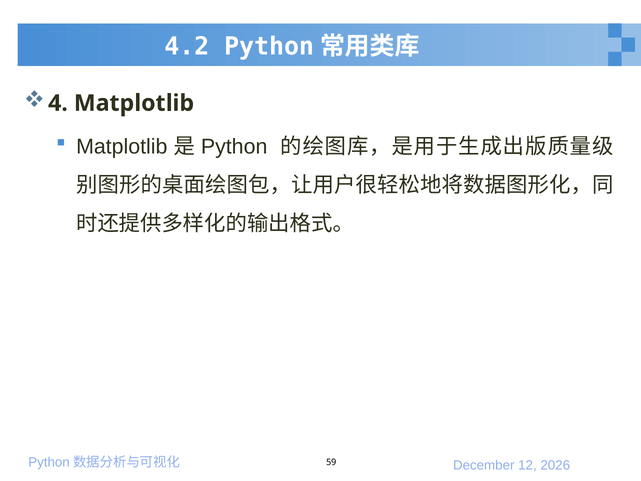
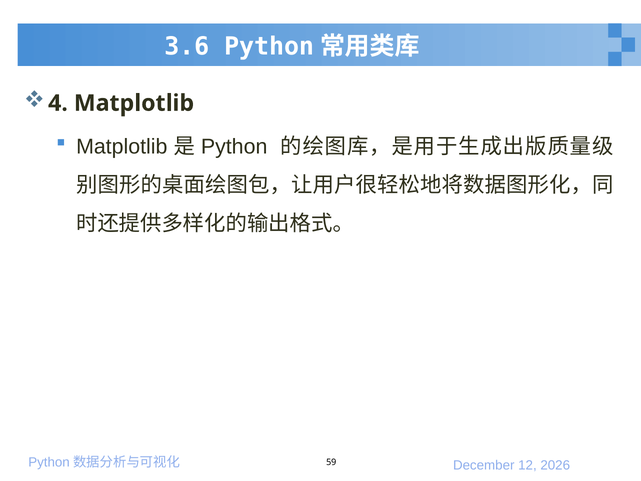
4.2: 4.2 -> 3.6 (187, 46)
